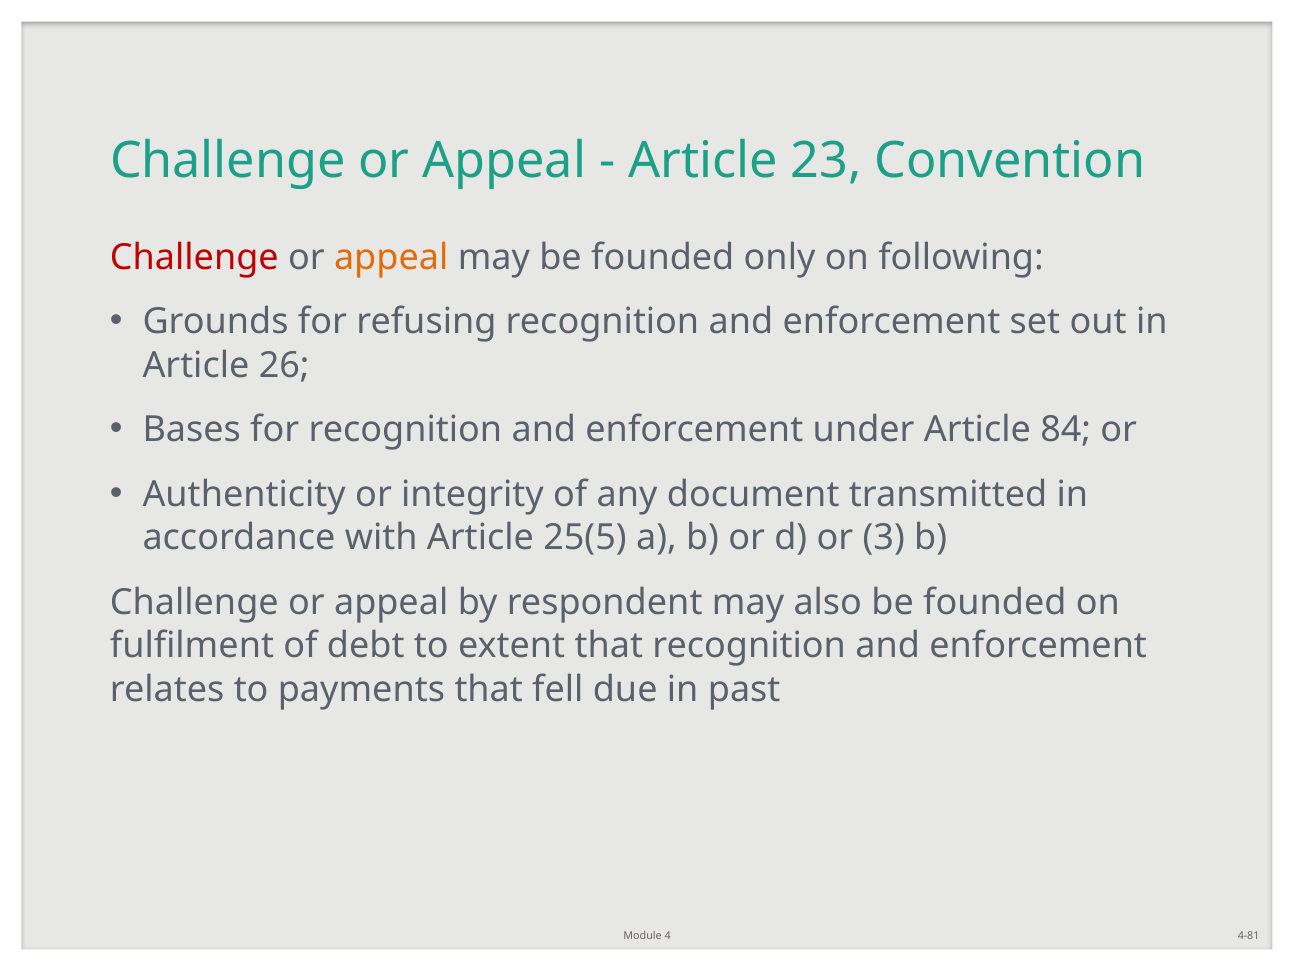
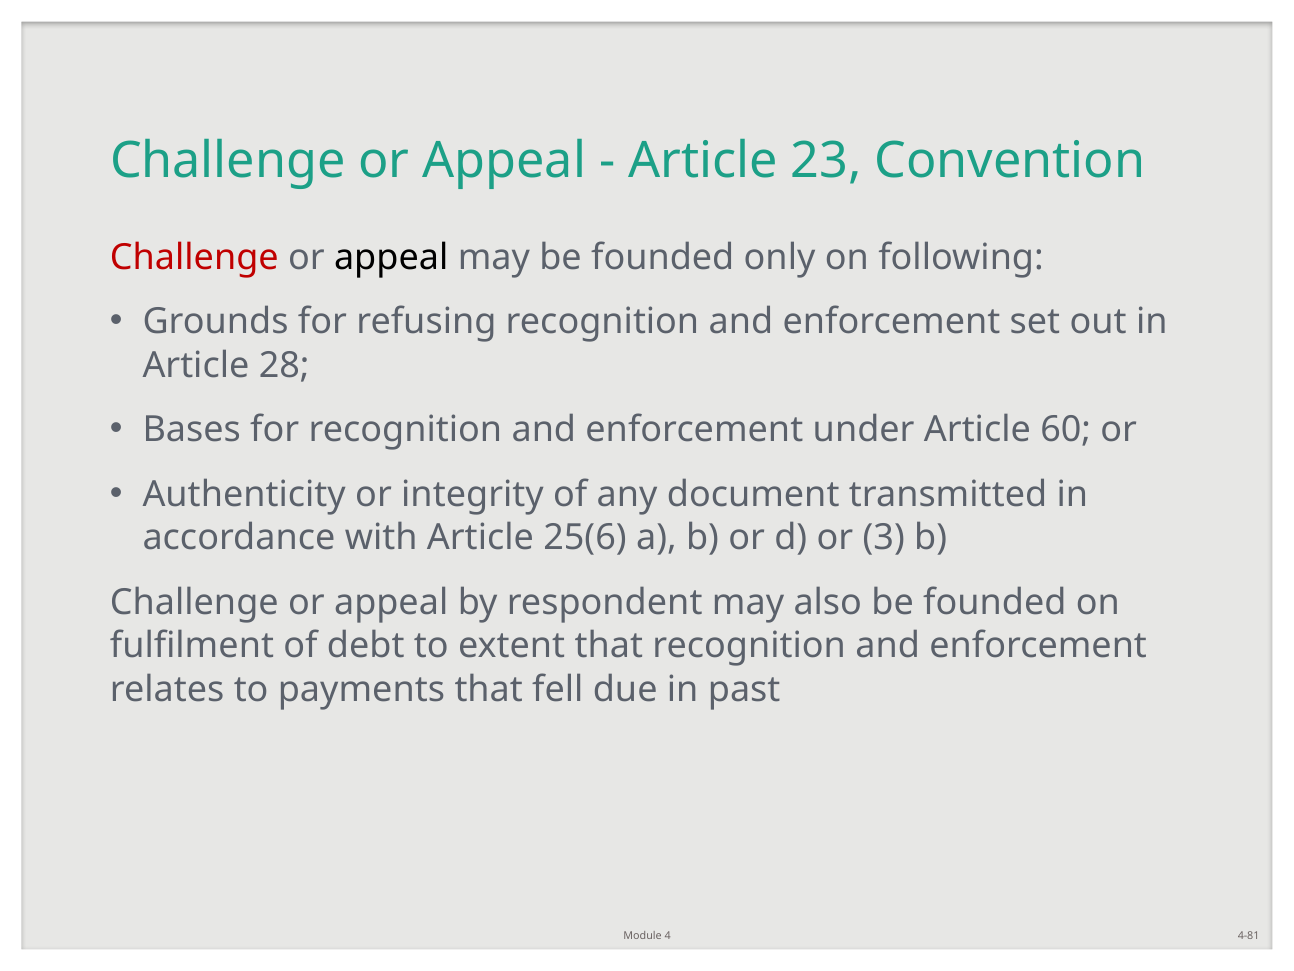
appeal colour: orange -> black (391, 257)
26: 26 -> 28 (284, 365)
84: 84 -> 60 (1066, 430)
25(5: 25(5 -> 25(6 (585, 538)
